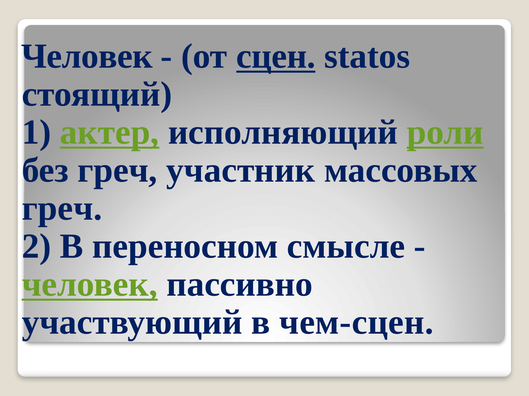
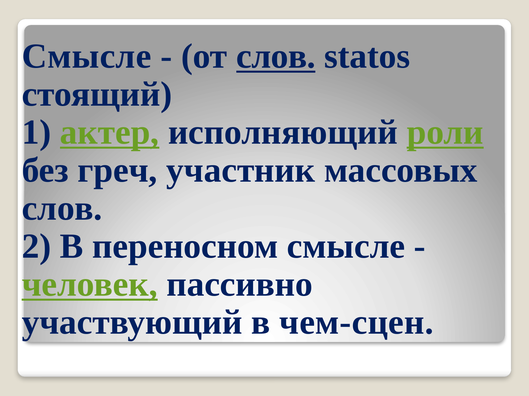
Человек: Человек -> Смысле (87, 56)
от сцен: сцен -> слов (276, 56)
греч: греч -> слов (62, 209)
